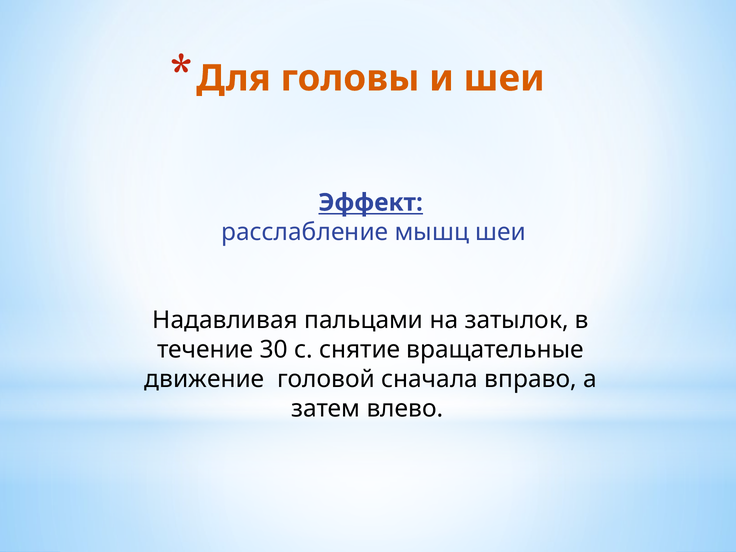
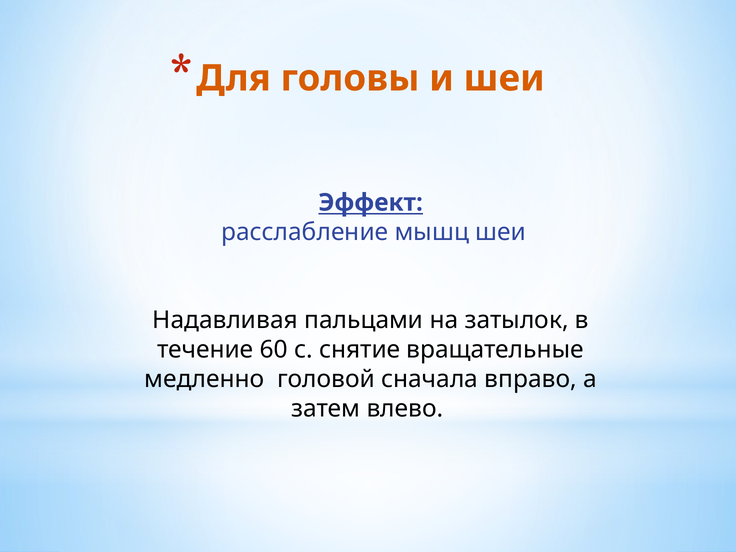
30: 30 -> 60 (274, 350)
движение: движение -> медленно (204, 379)
